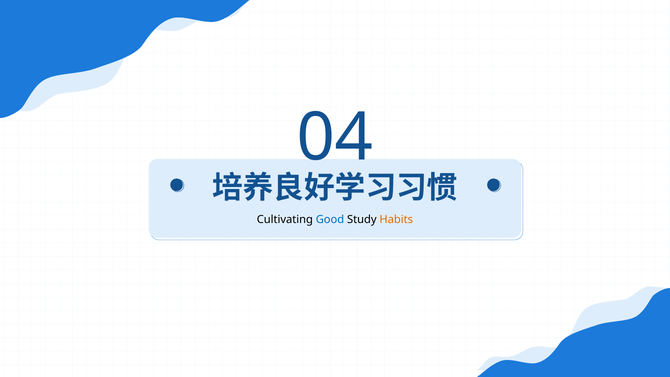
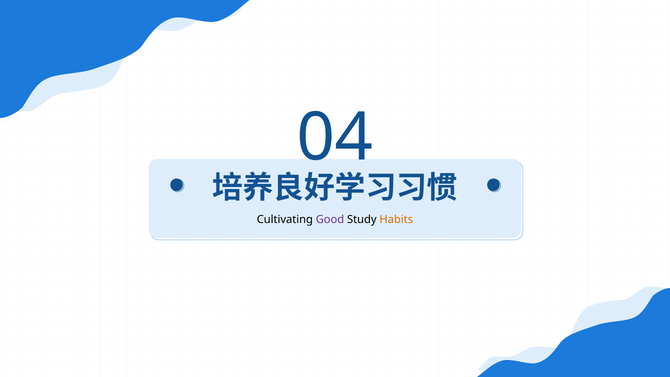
Good colour: blue -> purple (330, 220)
